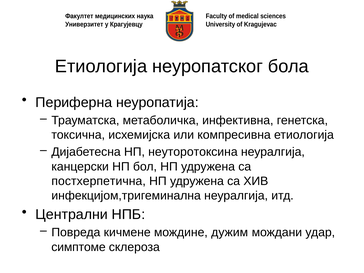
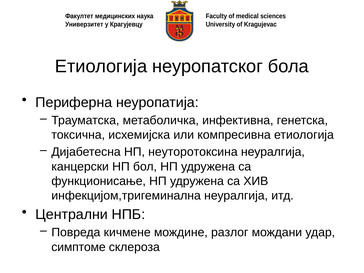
постхерпетична: постхерпетична -> функционисање (99, 181)
дужим: дужим -> разлог (230, 232)
